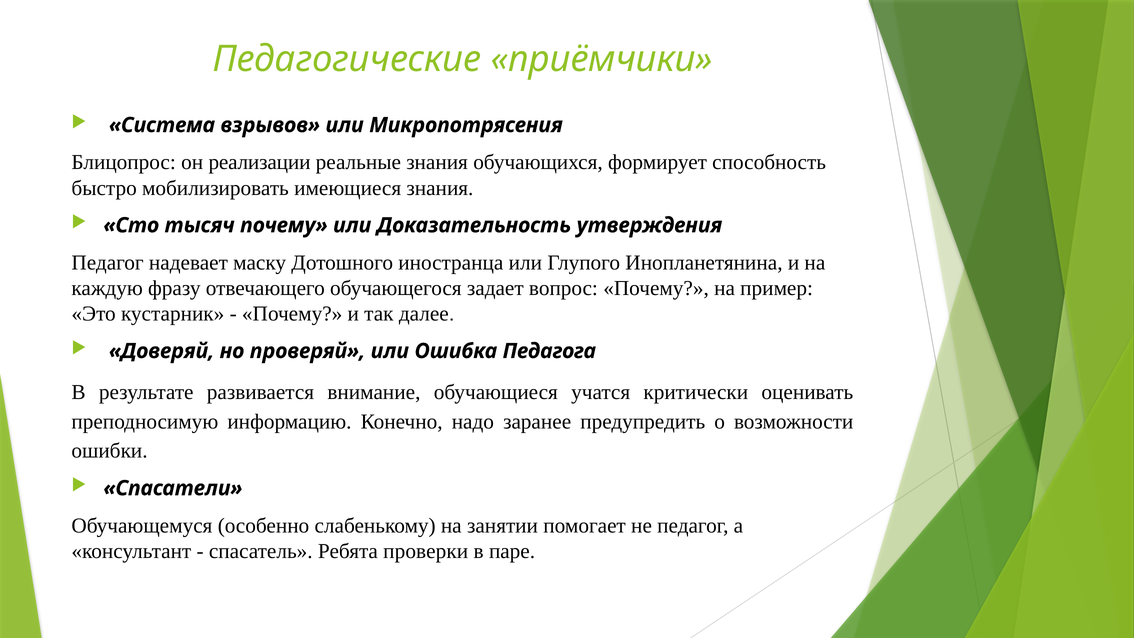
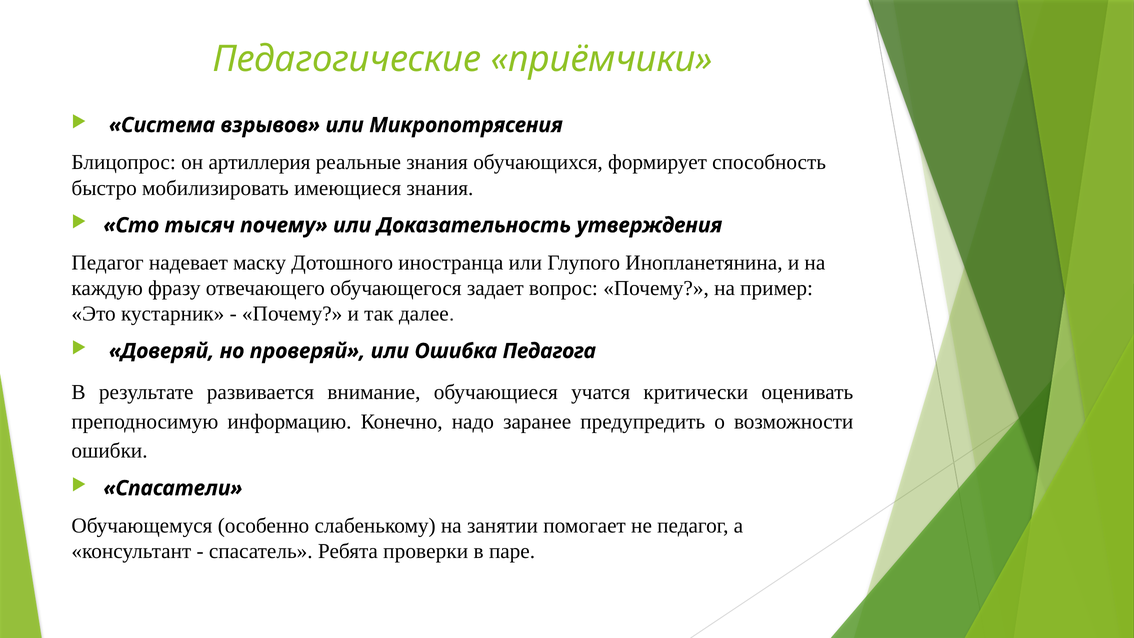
реализации: реализации -> артиллерия (259, 162)
